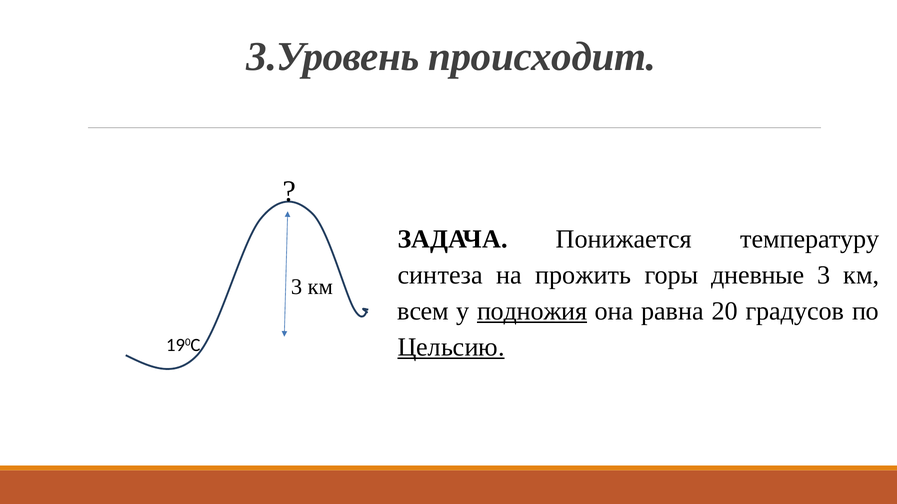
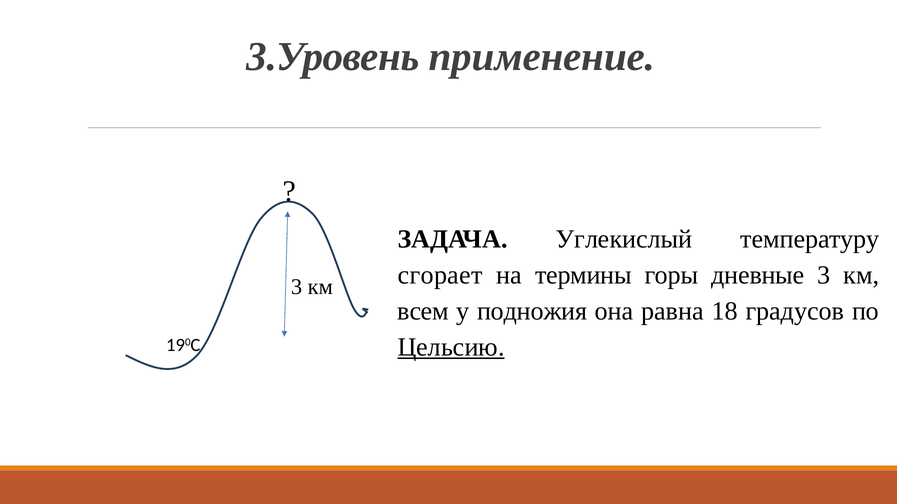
происходит: происходит -> применение (542, 57)
Понижается: Понижается -> Углекислый (624, 239)
синтеза: синтеза -> сгорает (440, 275)
прожить: прожить -> термины (583, 275)
подножия underline: present -> none (532, 311)
20: 20 -> 18 (725, 311)
